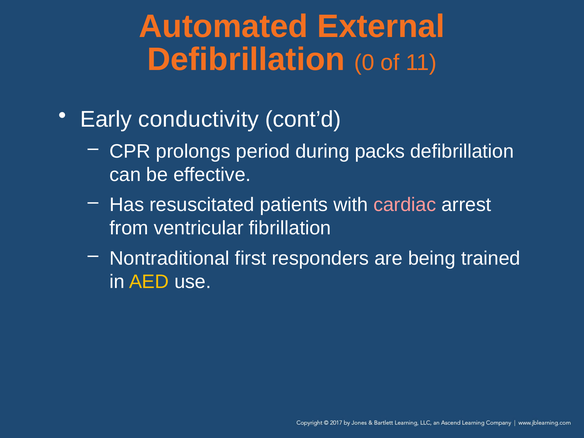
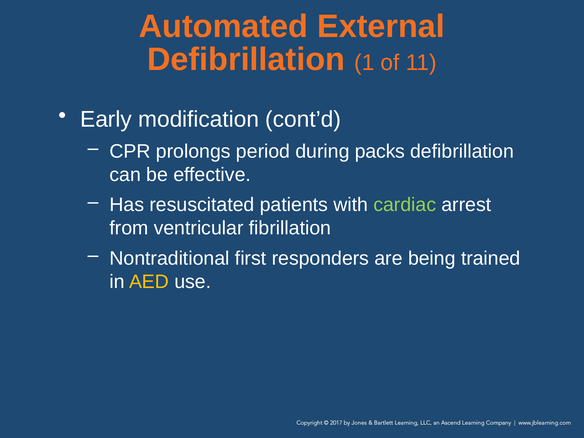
0: 0 -> 1 (364, 63)
conductivity: conductivity -> modification (199, 119)
cardiac colour: pink -> light green (405, 205)
